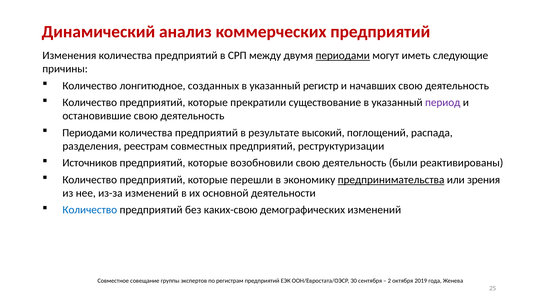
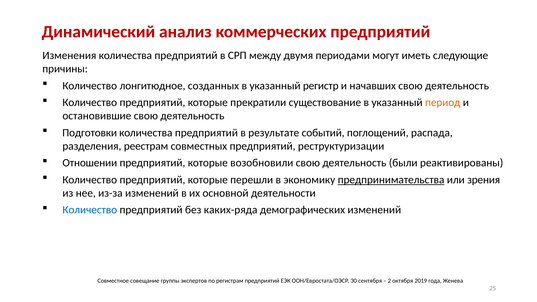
периодами underline: present -> none (343, 56)
период colour: purple -> orange (443, 103)
Периодами: Периодами -> Подготовки (90, 133)
высокий: высокий -> событий (323, 133)
Источников: Источников -> Отношении (90, 163)
каких-свою: каких-свою -> каких-ряда (231, 210)
